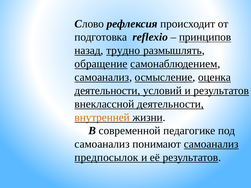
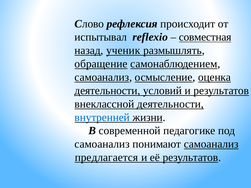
подготовка: подготовка -> испытывал (101, 37)
принципов: принципов -> совместная (205, 37)
трудно: трудно -> ученик (123, 51)
внутренней colour: orange -> blue (102, 118)
предпосылок: предпосылок -> предлагается (106, 158)
